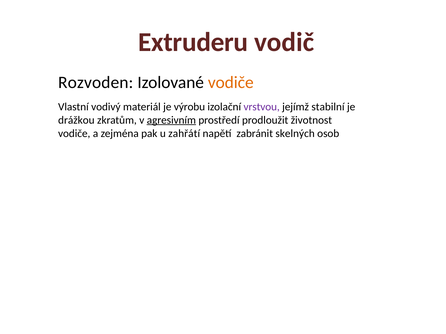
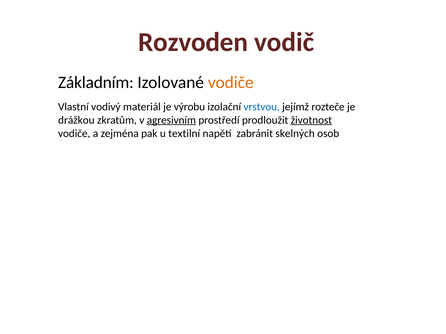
Extruderu: Extruderu -> Rozvoden (193, 42)
Rozvoden: Rozvoden -> Základním (96, 83)
vrstvou colour: purple -> blue (262, 107)
stabilní: stabilní -> rozteče (328, 107)
životnost underline: none -> present (311, 120)
zahřátí: zahřátí -> textilní (184, 134)
